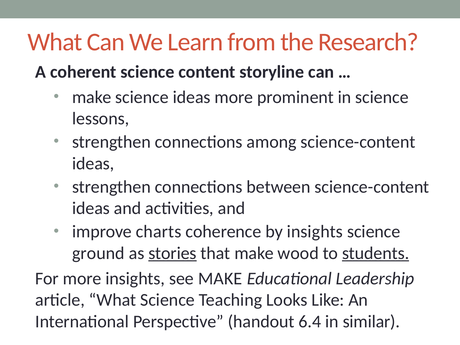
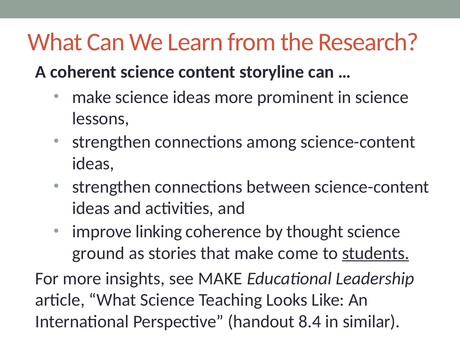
charts: charts -> linking (159, 232)
by insights: insights -> thought (315, 232)
stories underline: present -> none (173, 253)
wood: wood -> come (298, 253)
6.4: 6.4 -> 8.4 (310, 321)
